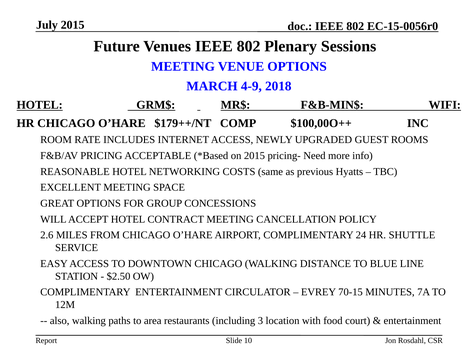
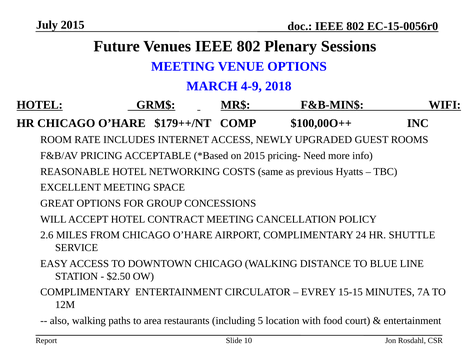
70-15: 70-15 -> 15-15 (351, 293)
3: 3 -> 5 (260, 321)
